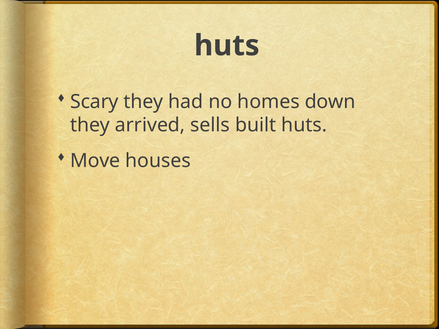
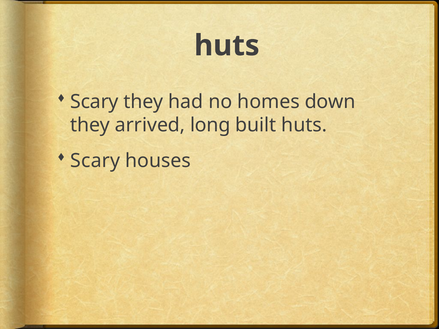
sells: sells -> long (210, 125)
Move: Move -> Scary (95, 161)
